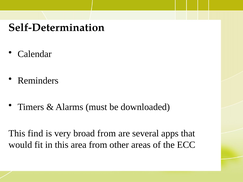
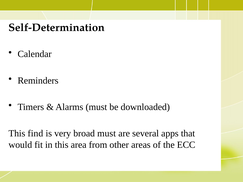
broad from: from -> must (107, 134)
